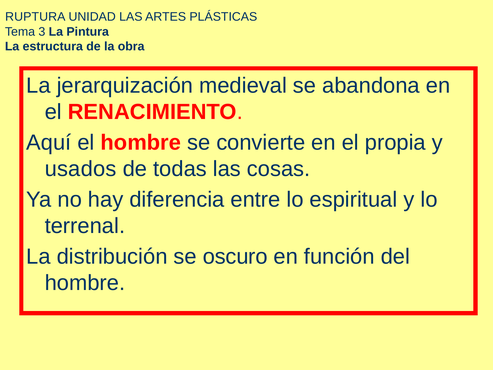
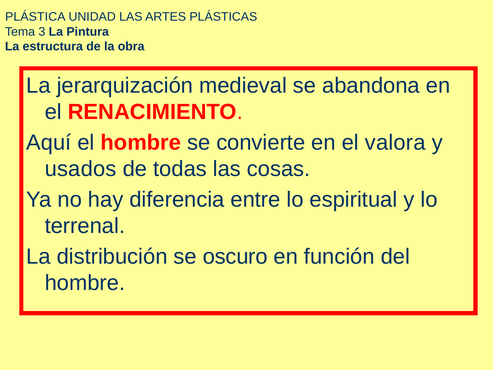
RUPTURA: RUPTURA -> PLÁSTICA (35, 17)
propia: propia -> valora (395, 143)
